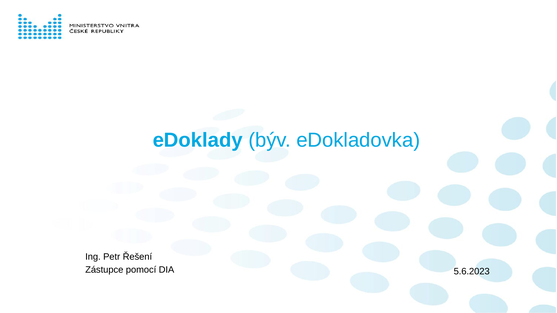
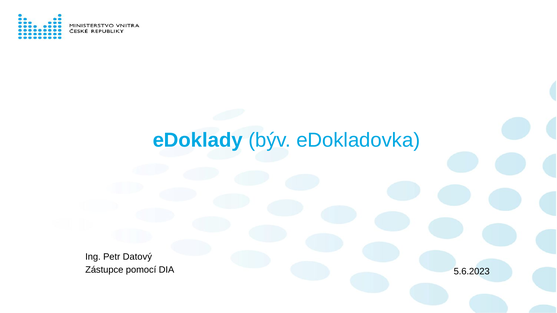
Řešení: Řešení -> Datový (137, 257)
